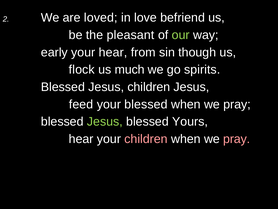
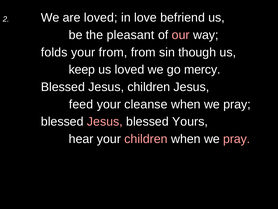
our colour: light green -> pink (181, 35)
early: early -> folds (54, 52)
your hear: hear -> from (113, 52)
flock: flock -> keep (82, 69)
us much: much -> loved (130, 69)
spirits: spirits -> mercy (202, 69)
your blessed: blessed -> cleanse (146, 104)
Jesus colour: light green -> pink (105, 121)
